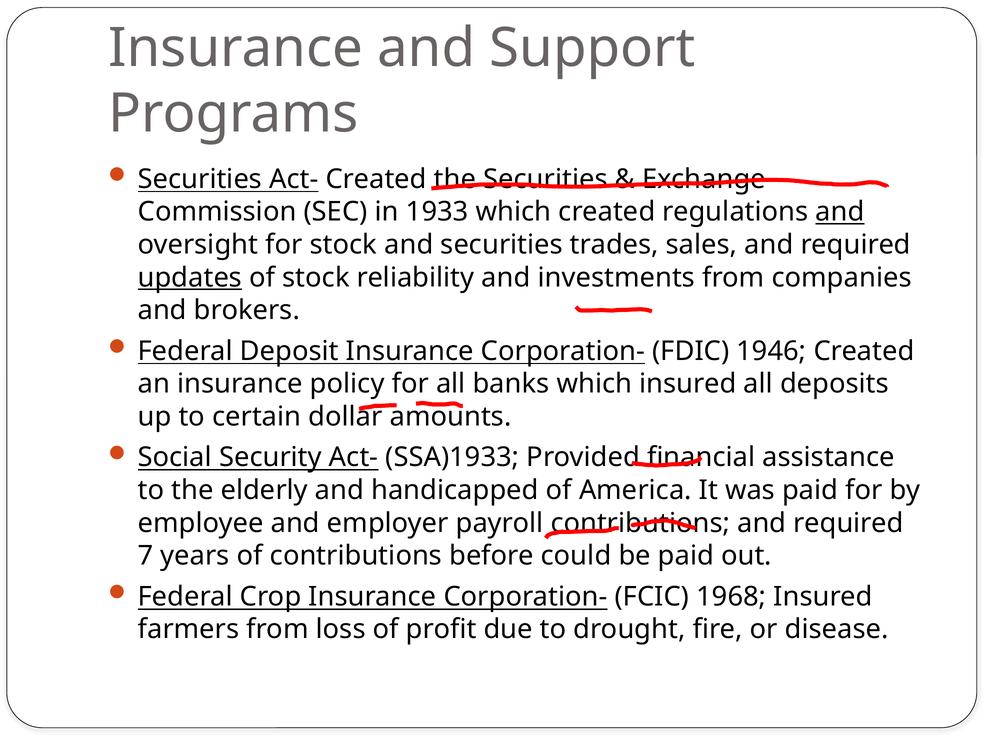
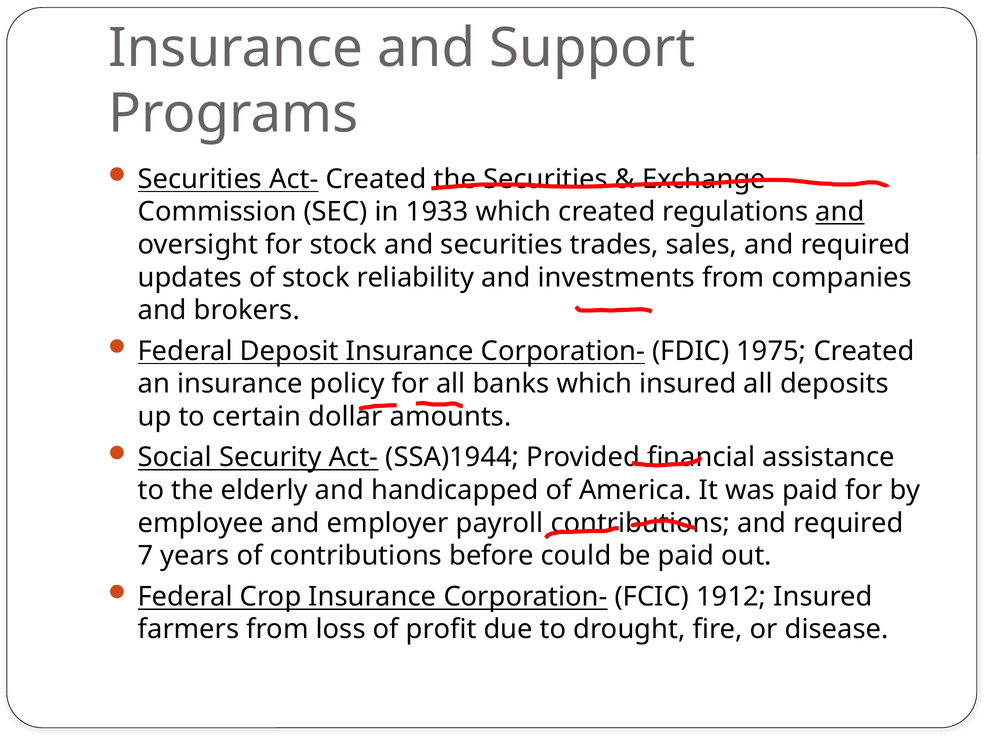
updates underline: present -> none (190, 277)
1946: 1946 -> 1975 (771, 351)
SSA)1933: SSA)1933 -> SSA)1944 (452, 457)
1968: 1968 -> 1912 (731, 597)
